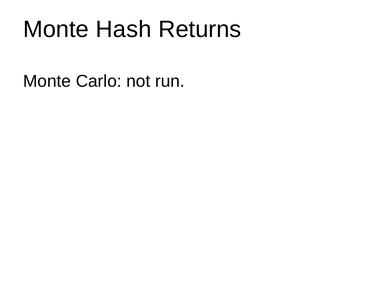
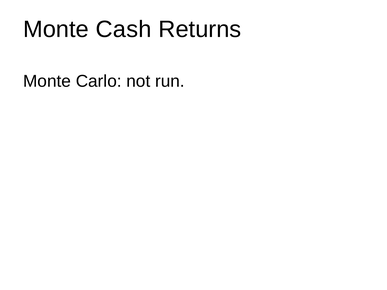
Hash: Hash -> Cash (124, 29)
